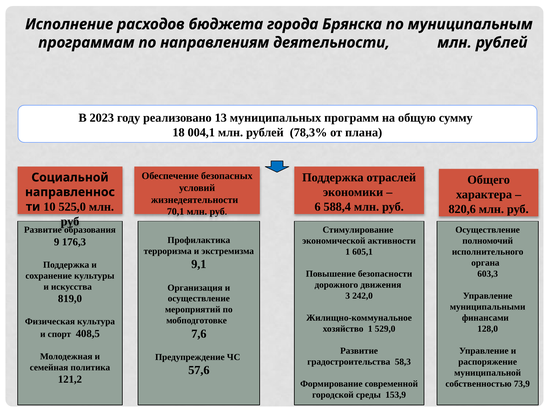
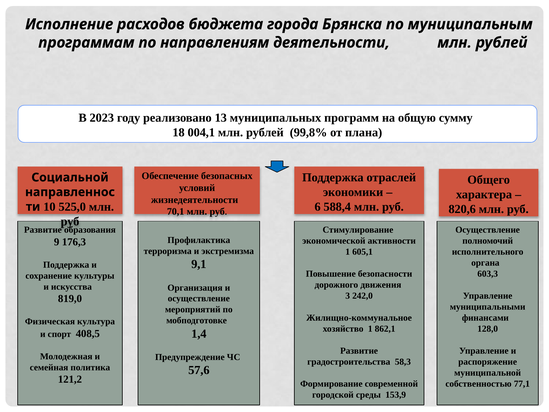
78,3%: 78,3% -> 99,8% (309, 132)
529,0: 529,0 -> 862,1 (385, 329)
7,6: 7,6 -> 1,4 (199, 333)
73,9: 73,9 -> 77,1 (522, 384)
